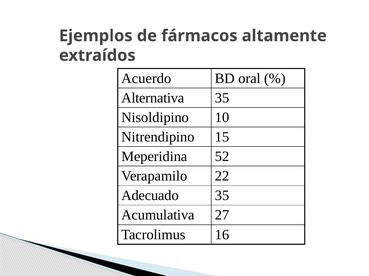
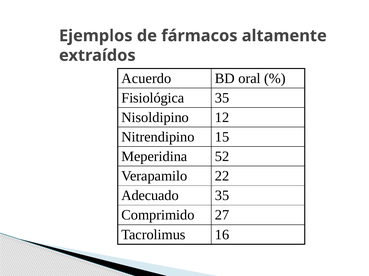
Alternativa: Alternativa -> Fisiológica (153, 98)
10: 10 -> 12 (222, 118)
Acumulativa: Acumulativa -> Comprimido (158, 216)
